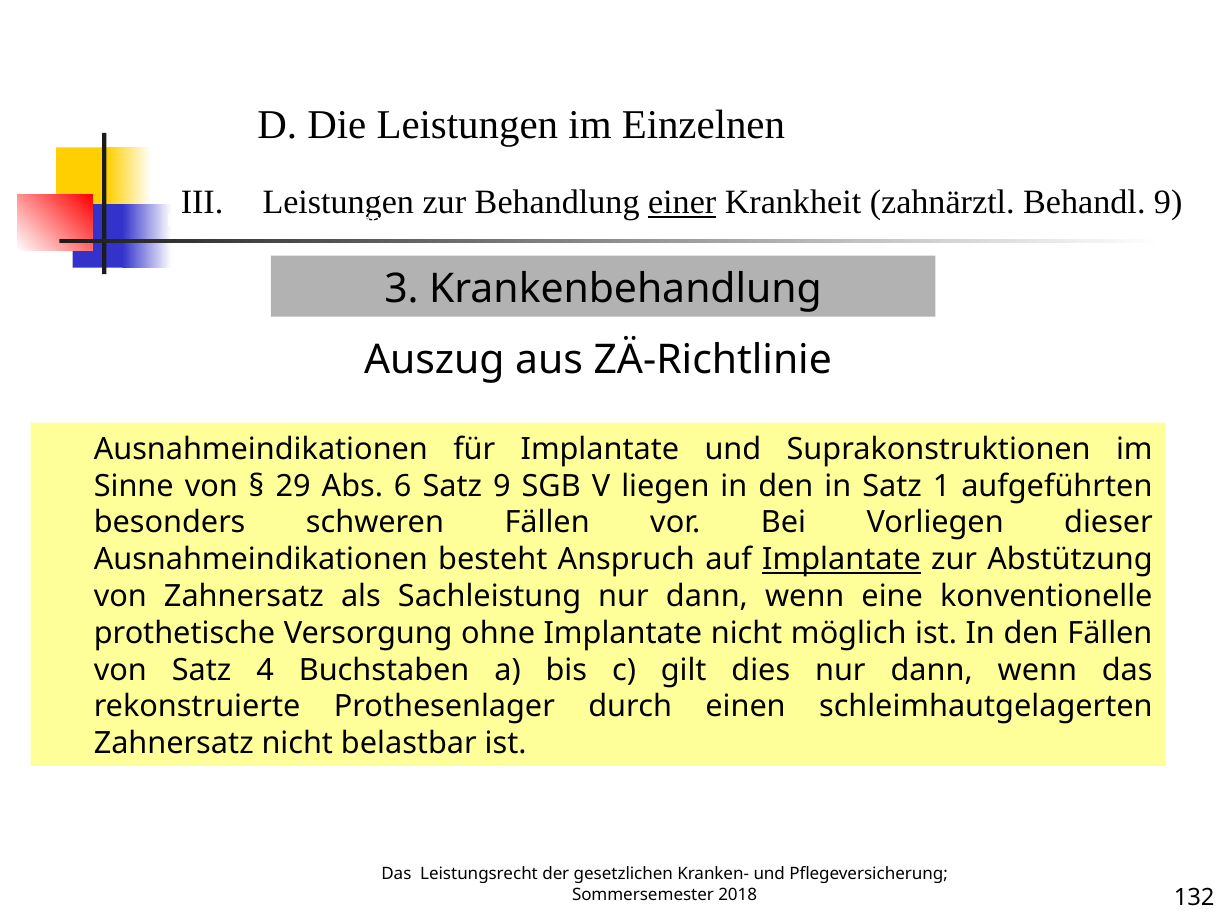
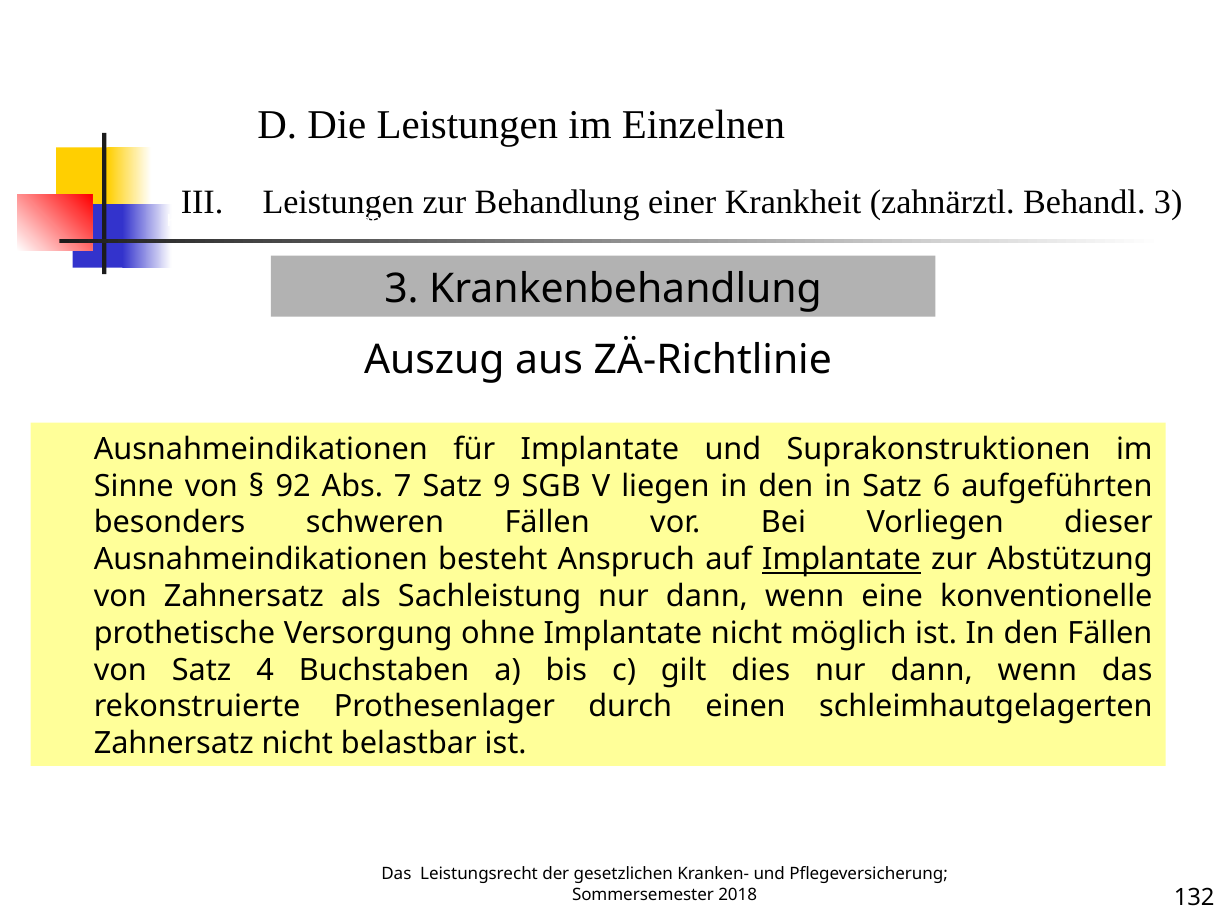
einer underline: present -> none (682, 203)
Behandl 9: 9 -> 3 (1168, 203)
29: 29 -> 92 (293, 486)
6: 6 -> 7 (403, 486)
1: 1 -> 6 (942, 486)
